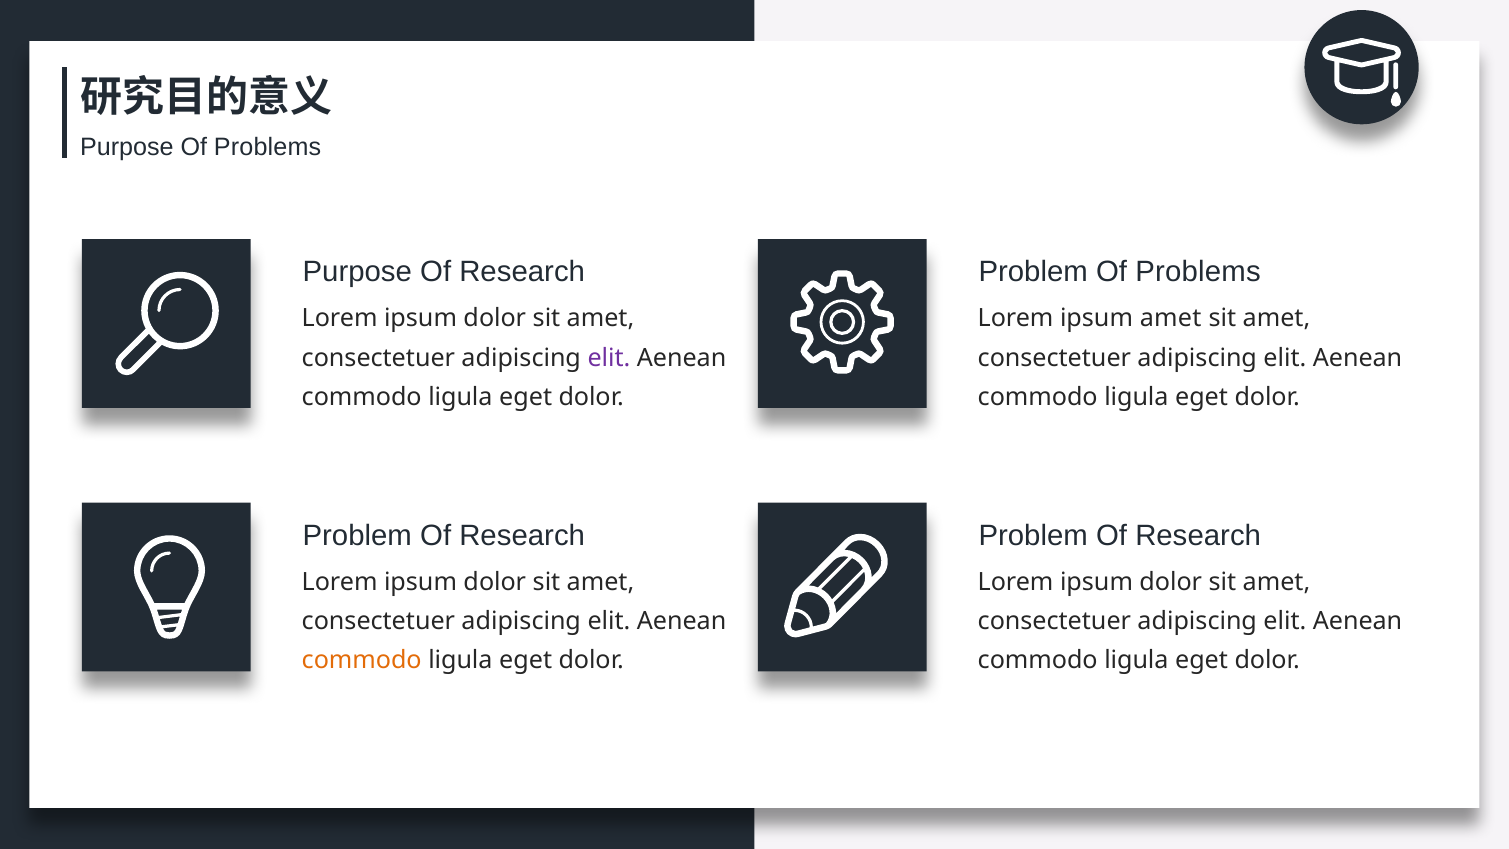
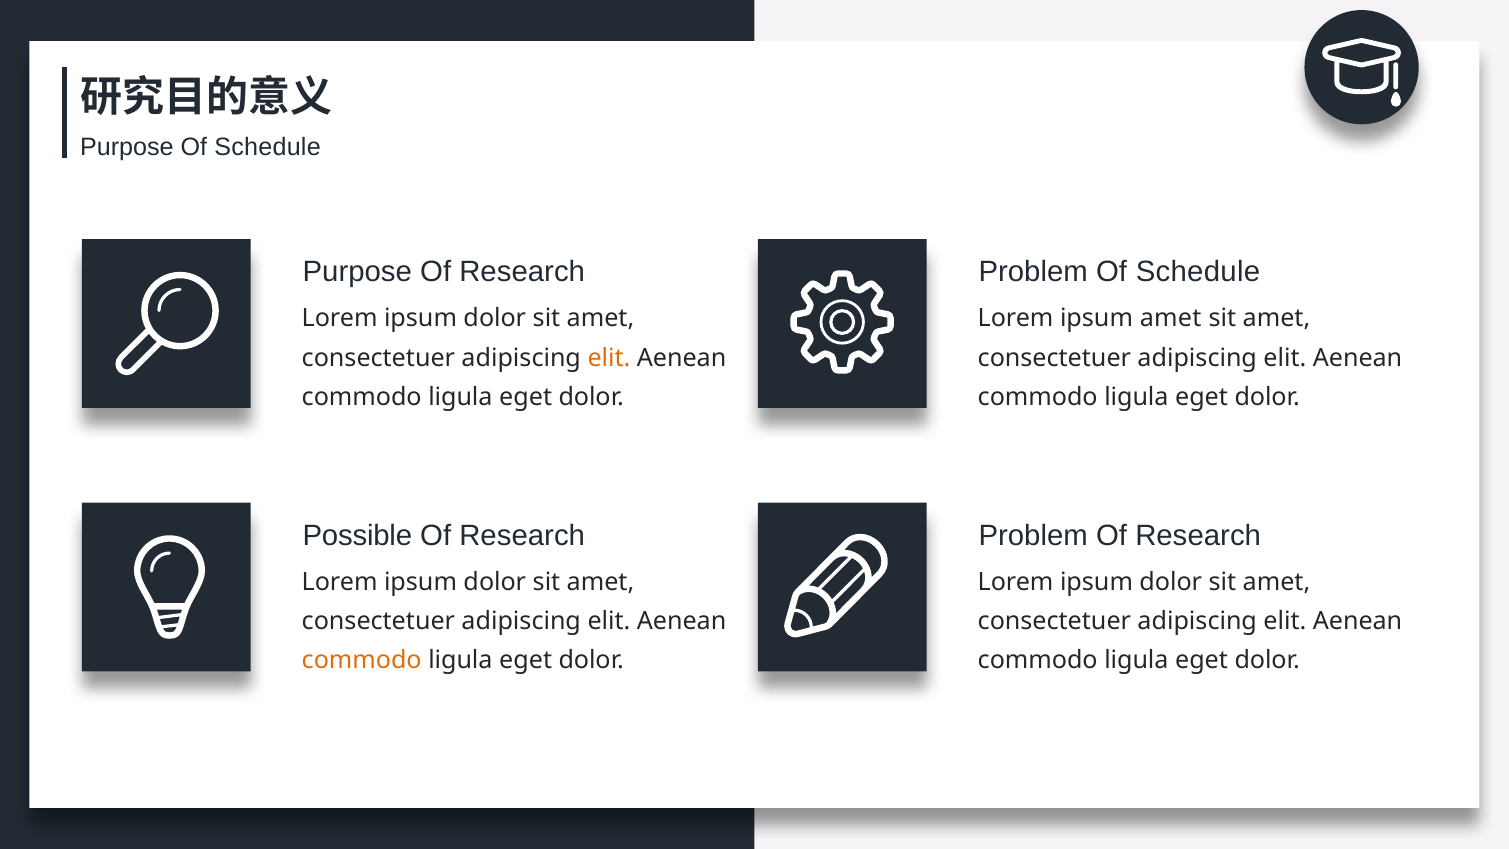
Purpose Of Problems: Problems -> Schedule (268, 147)
Problems: Problems -> Schedule (1198, 272)
elit colour: purple -> orange (609, 358)
Problem: Problem -> Possible (357, 535)
